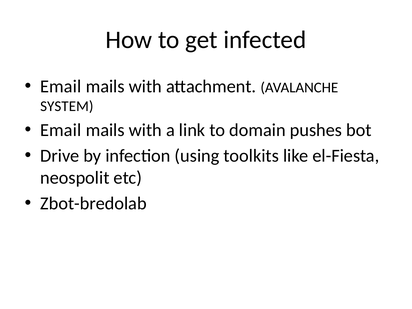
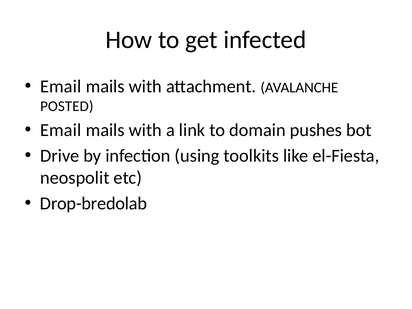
SYSTEM: SYSTEM -> POSTED (67, 106)
Zbot-bredolab: Zbot-bredolab -> Drop-bredolab (94, 203)
